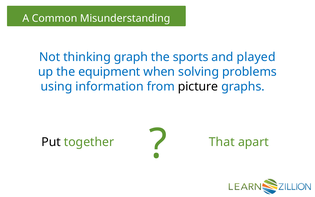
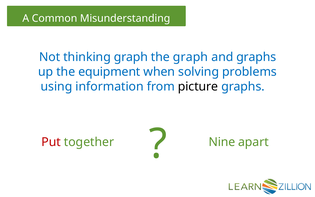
the sports: sports -> graph (191, 57)
and played: played -> graphs (256, 57)
That: That -> Nine (222, 142)
Put colour: black -> red (51, 142)
